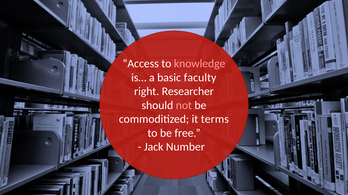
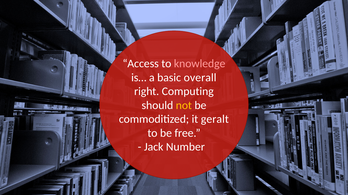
faculty: faculty -> overall (200, 78)
Researcher: Researcher -> Computing (188, 92)
not colour: pink -> yellow (184, 106)
terms: terms -> geralt (215, 120)
